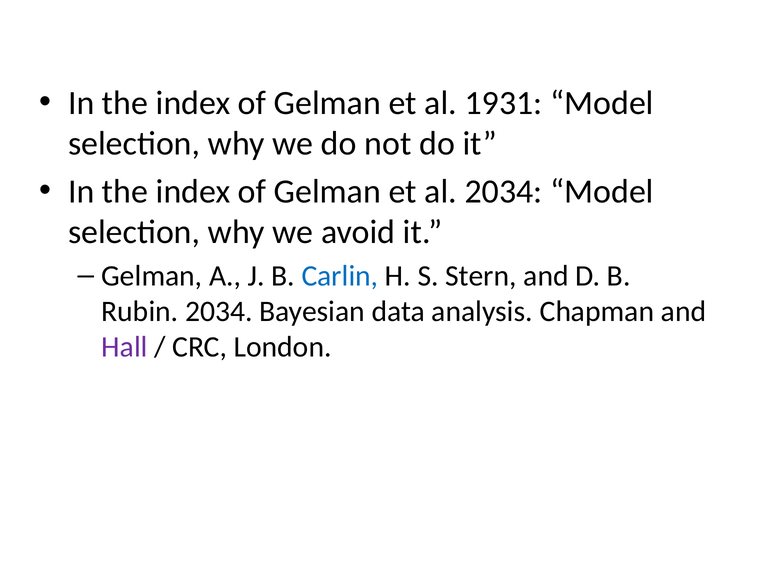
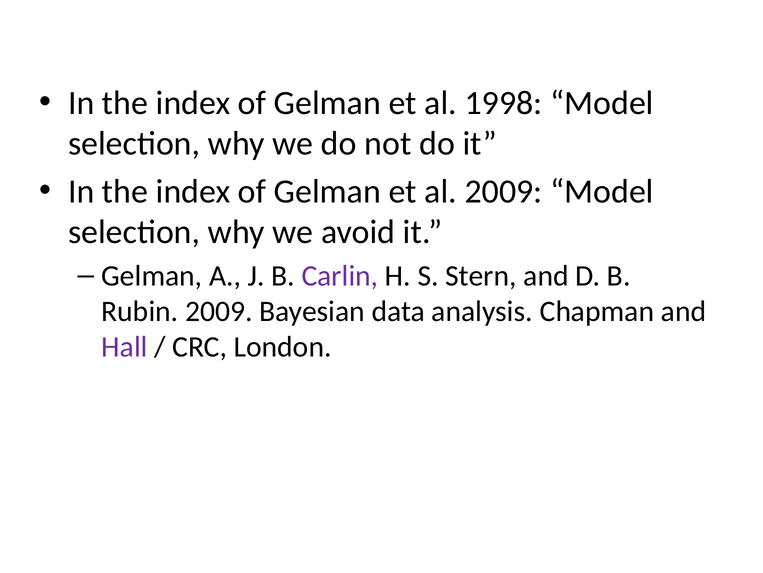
1931: 1931 -> 1998 (504, 103)
al 2034: 2034 -> 2009 (504, 191)
Carlin colour: blue -> purple (340, 276)
Rubin 2034: 2034 -> 2009 (219, 311)
